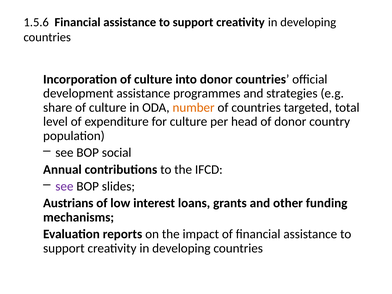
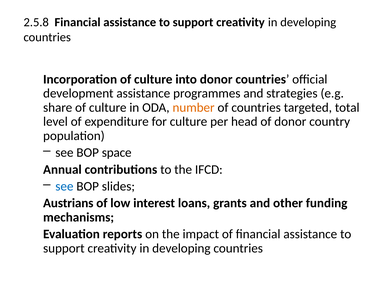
1.5.6: 1.5.6 -> 2.5.8 (36, 22)
social: social -> space (117, 153)
see colour: purple -> blue (64, 186)
